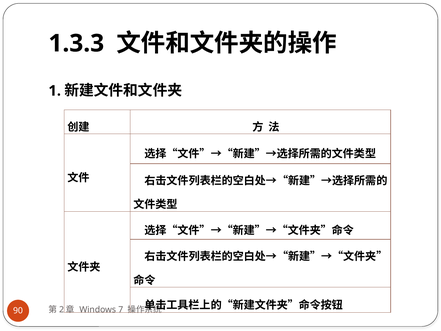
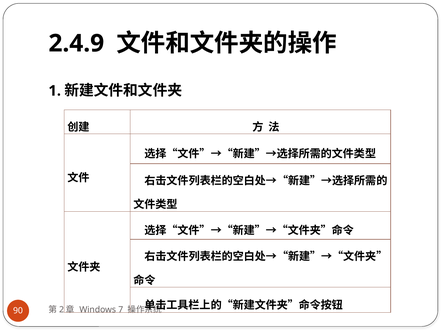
1.3.3: 1.3.3 -> 2.4.9 (76, 43)
